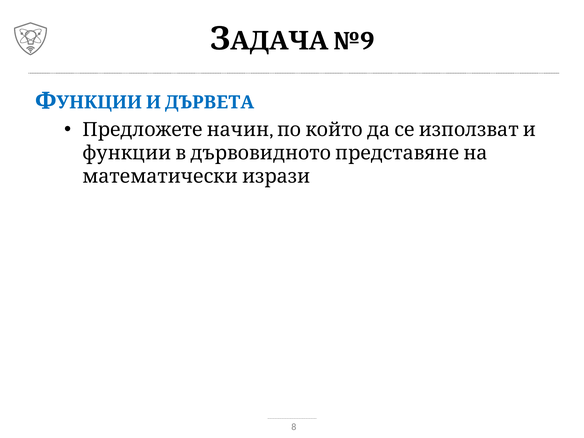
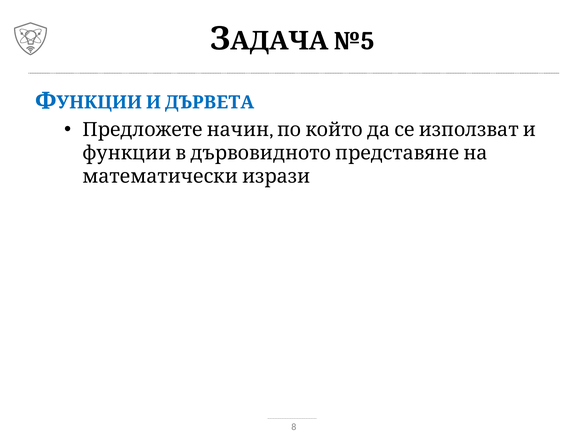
№9: №9 -> №5 (354, 41)
